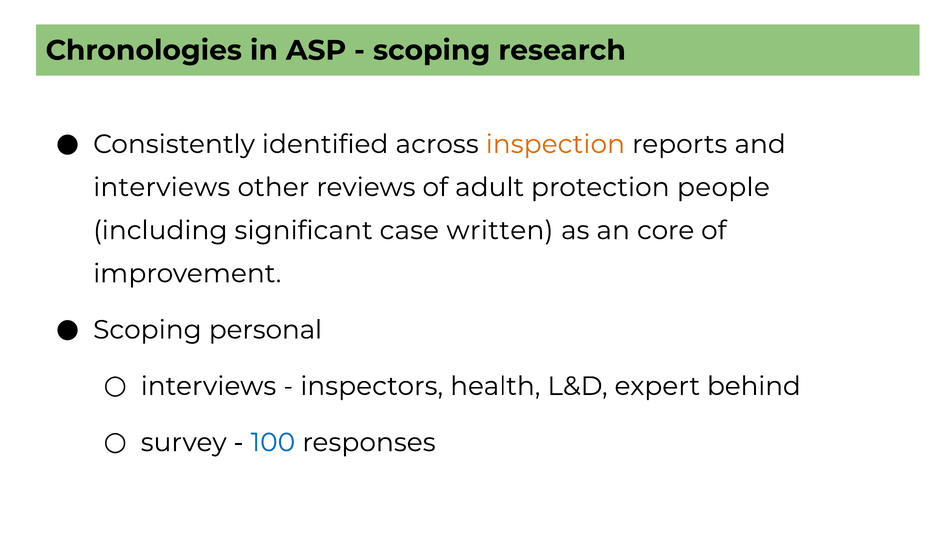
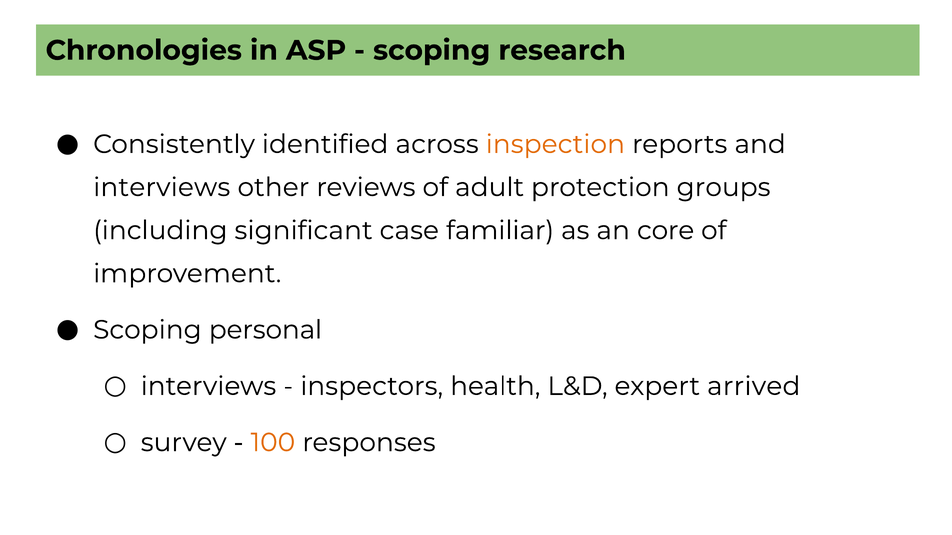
people: people -> groups (724, 188)
written: written -> familiar (500, 231)
behind: behind -> arrived (754, 387)
100 colour: blue -> orange (273, 443)
